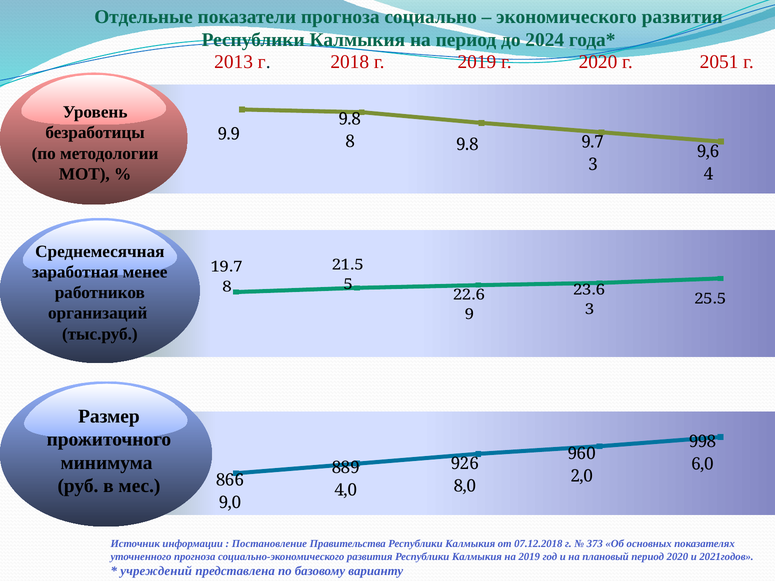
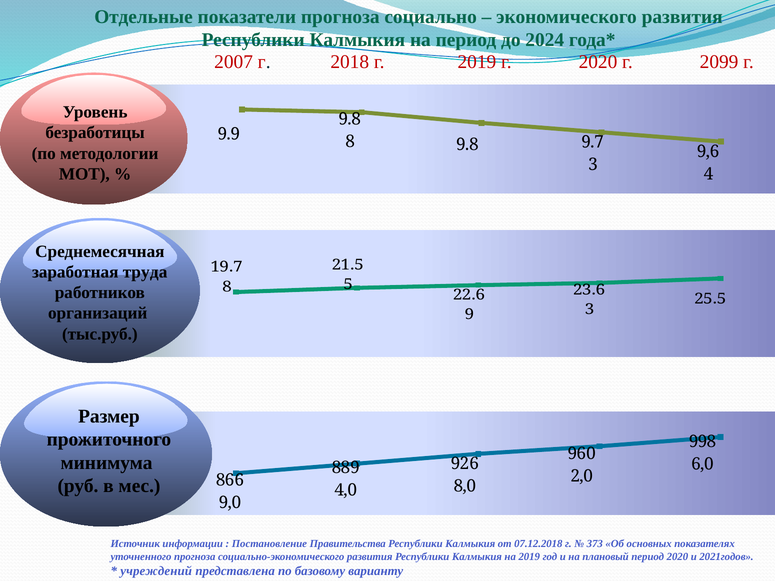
2013: 2013 -> 2007 (234, 62)
2051: 2051 -> 2099 (719, 62)
менее: менее -> труда (145, 272)
